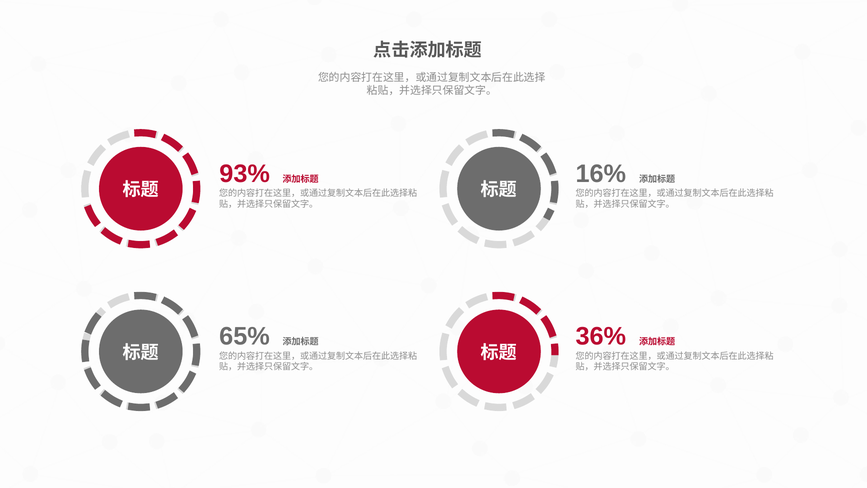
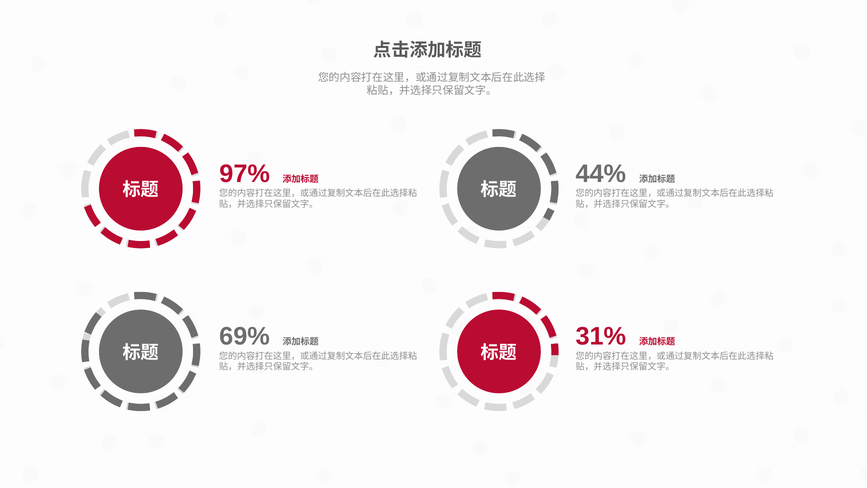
93%: 93% -> 97% (245, 174)
16%: 16% -> 44% (601, 174)
65%: 65% -> 69% (244, 336)
36%: 36% -> 31% (601, 336)
